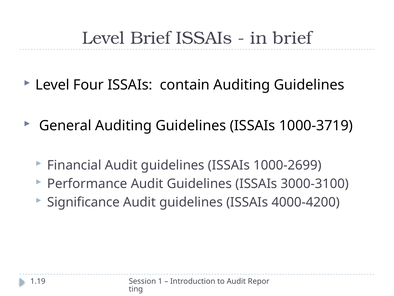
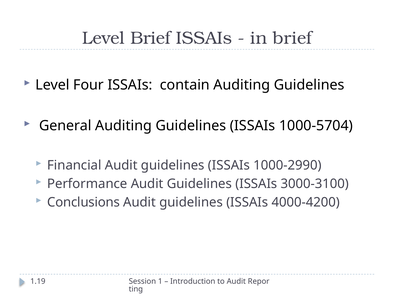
1000-3719: 1000-3719 -> 1000-5704 (316, 126)
1000-2699: 1000-2699 -> 1000-2990 (287, 165)
Significance: Significance -> Conclusions (84, 202)
